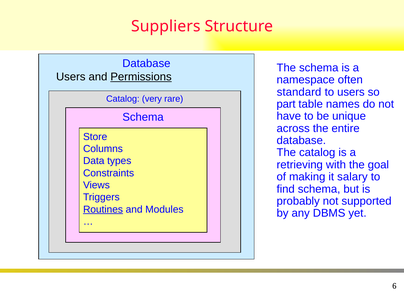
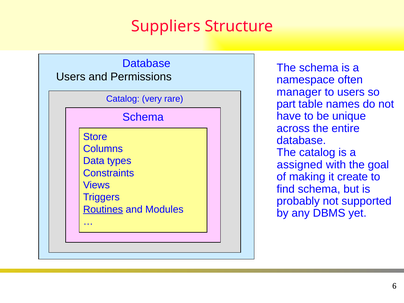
Permissions underline: present -> none (141, 77)
standard: standard -> manager (299, 92)
retrieving: retrieving -> assigned (300, 165)
salary: salary -> create (353, 177)
